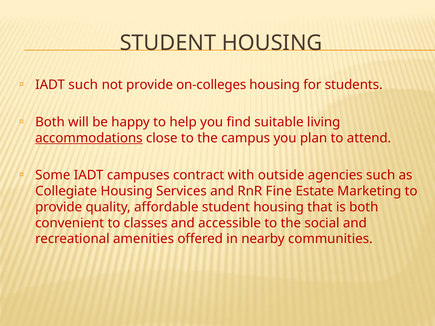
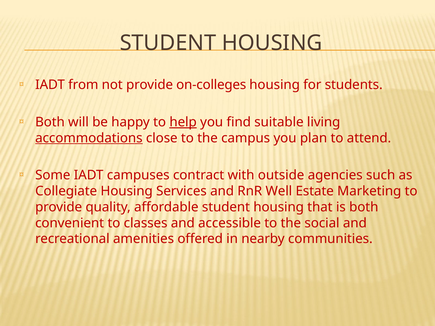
IADT such: such -> from (83, 85)
help underline: none -> present (183, 122)
Fine: Fine -> Well (279, 191)
